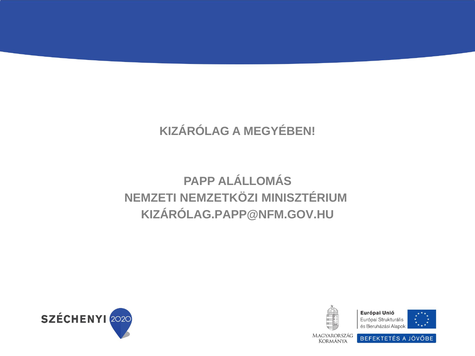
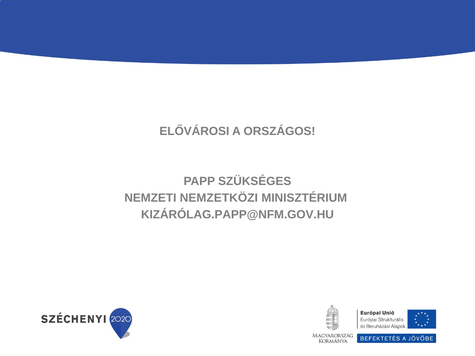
KIZÁRÓLAG: KIZÁRÓLAG -> ELŐVÁROSI (194, 131)
MEGYÉBEN: MEGYÉBEN -> ORSZÁGOS (280, 131)
ALÁLLOMÁS: ALÁLLOMÁS -> SZÜKSÉGES (255, 181)
